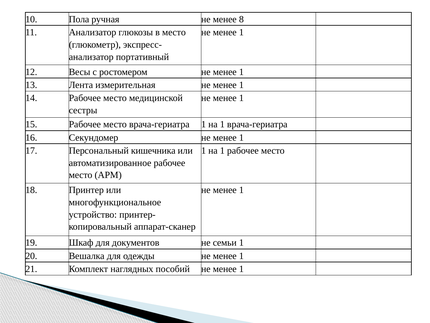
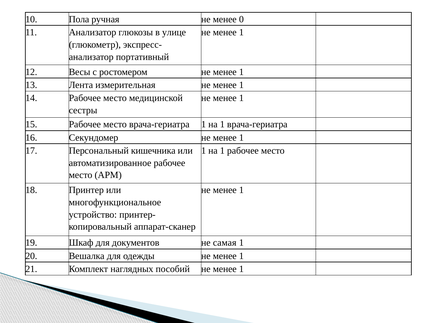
8: 8 -> 0 (241, 19)
в место: место -> улице (174, 32)
семьи: семьи -> самая (225, 242)
